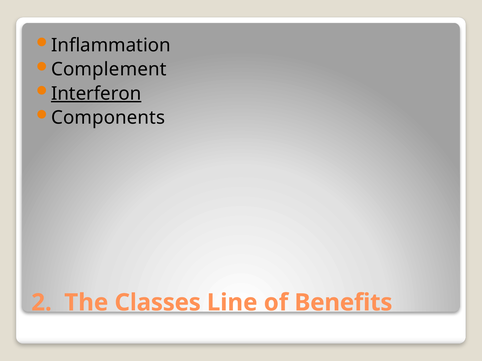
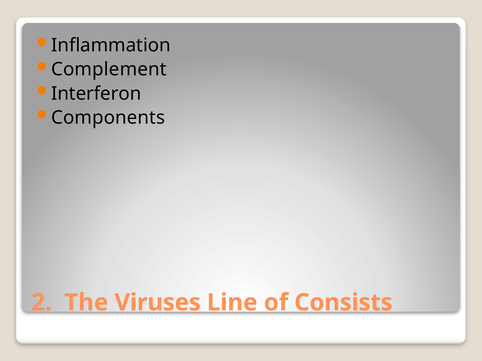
Interferon underline: present -> none (96, 94)
Classes: Classes -> Viruses (158, 303)
Benefits: Benefits -> Consists (343, 303)
